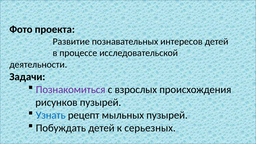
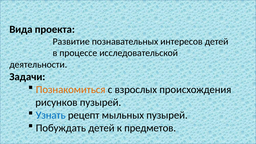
Фото: Фото -> Вида (21, 29)
Познакомиться colour: purple -> orange (71, 90)
серьезных: серьезных -> предметов (150, 128)
